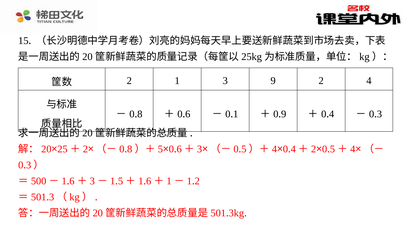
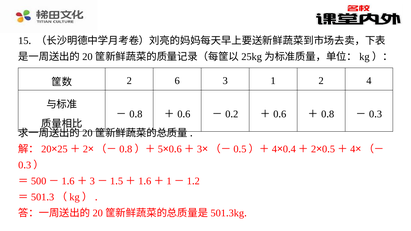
2 1: 1 -> 6 (177, 81)
3 9: 9 -> 1 (273, 81)
1: 1 -> 2 (236, 114)
9: 9 -> 6 (284, 114)
4: 4 -> 8 (332, 114)
